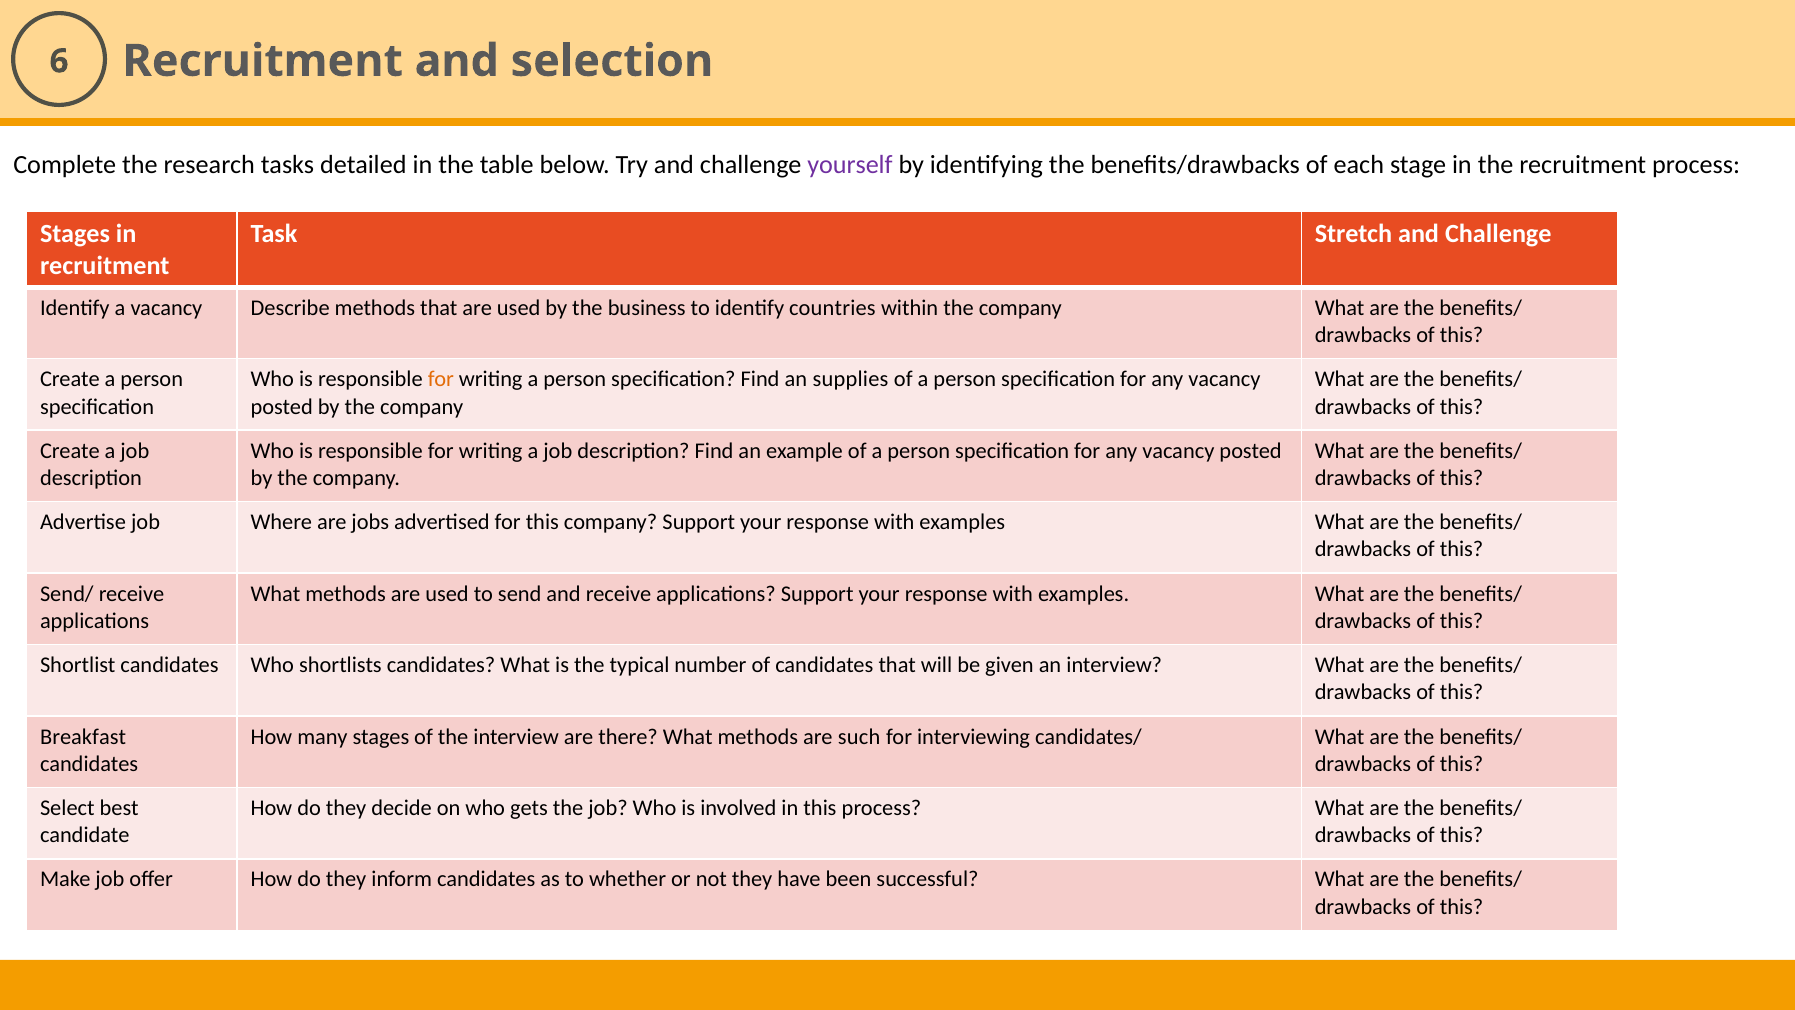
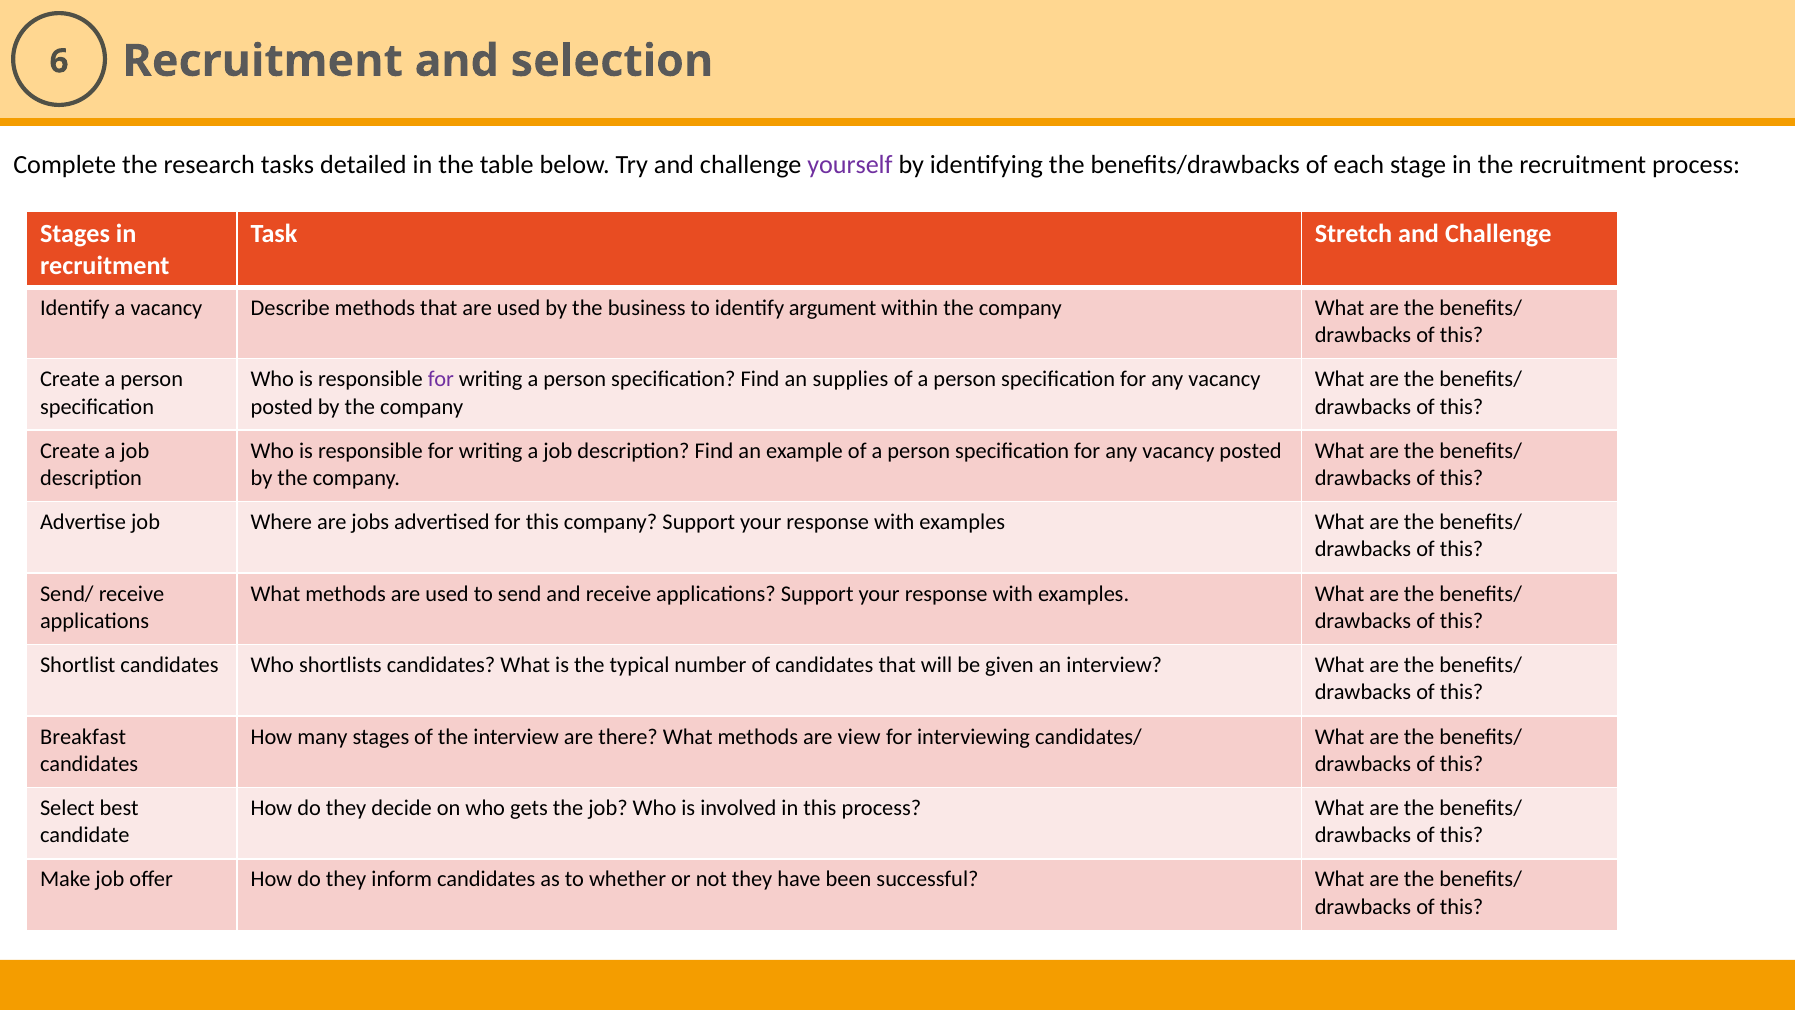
countries: countries -> argument (833, 308)
for colour: orange -> purple (441, 379)
such: such -> view (859, 736)
